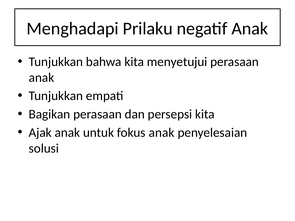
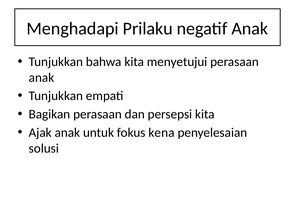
fokus anak: anak -> kena (161, 133)
